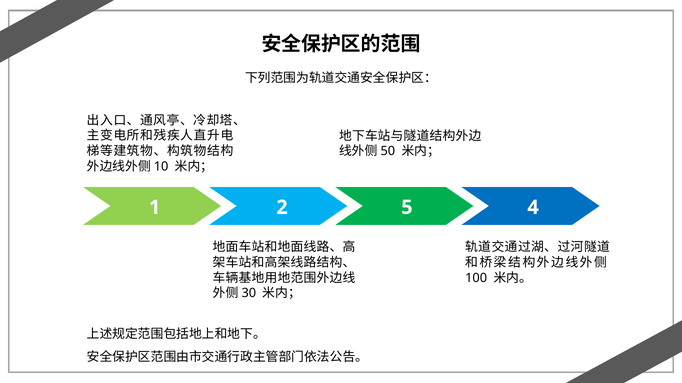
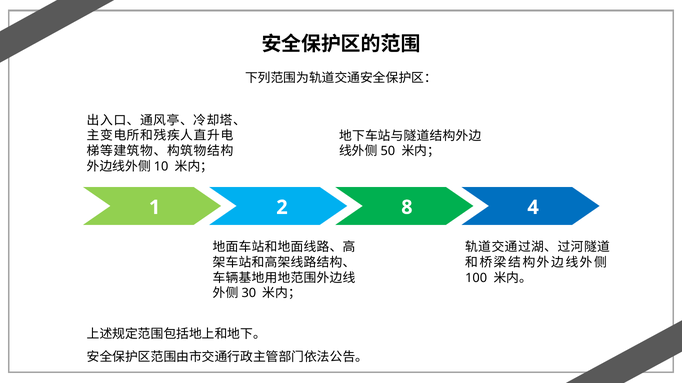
5: 5 -> 8 (407, 208)
